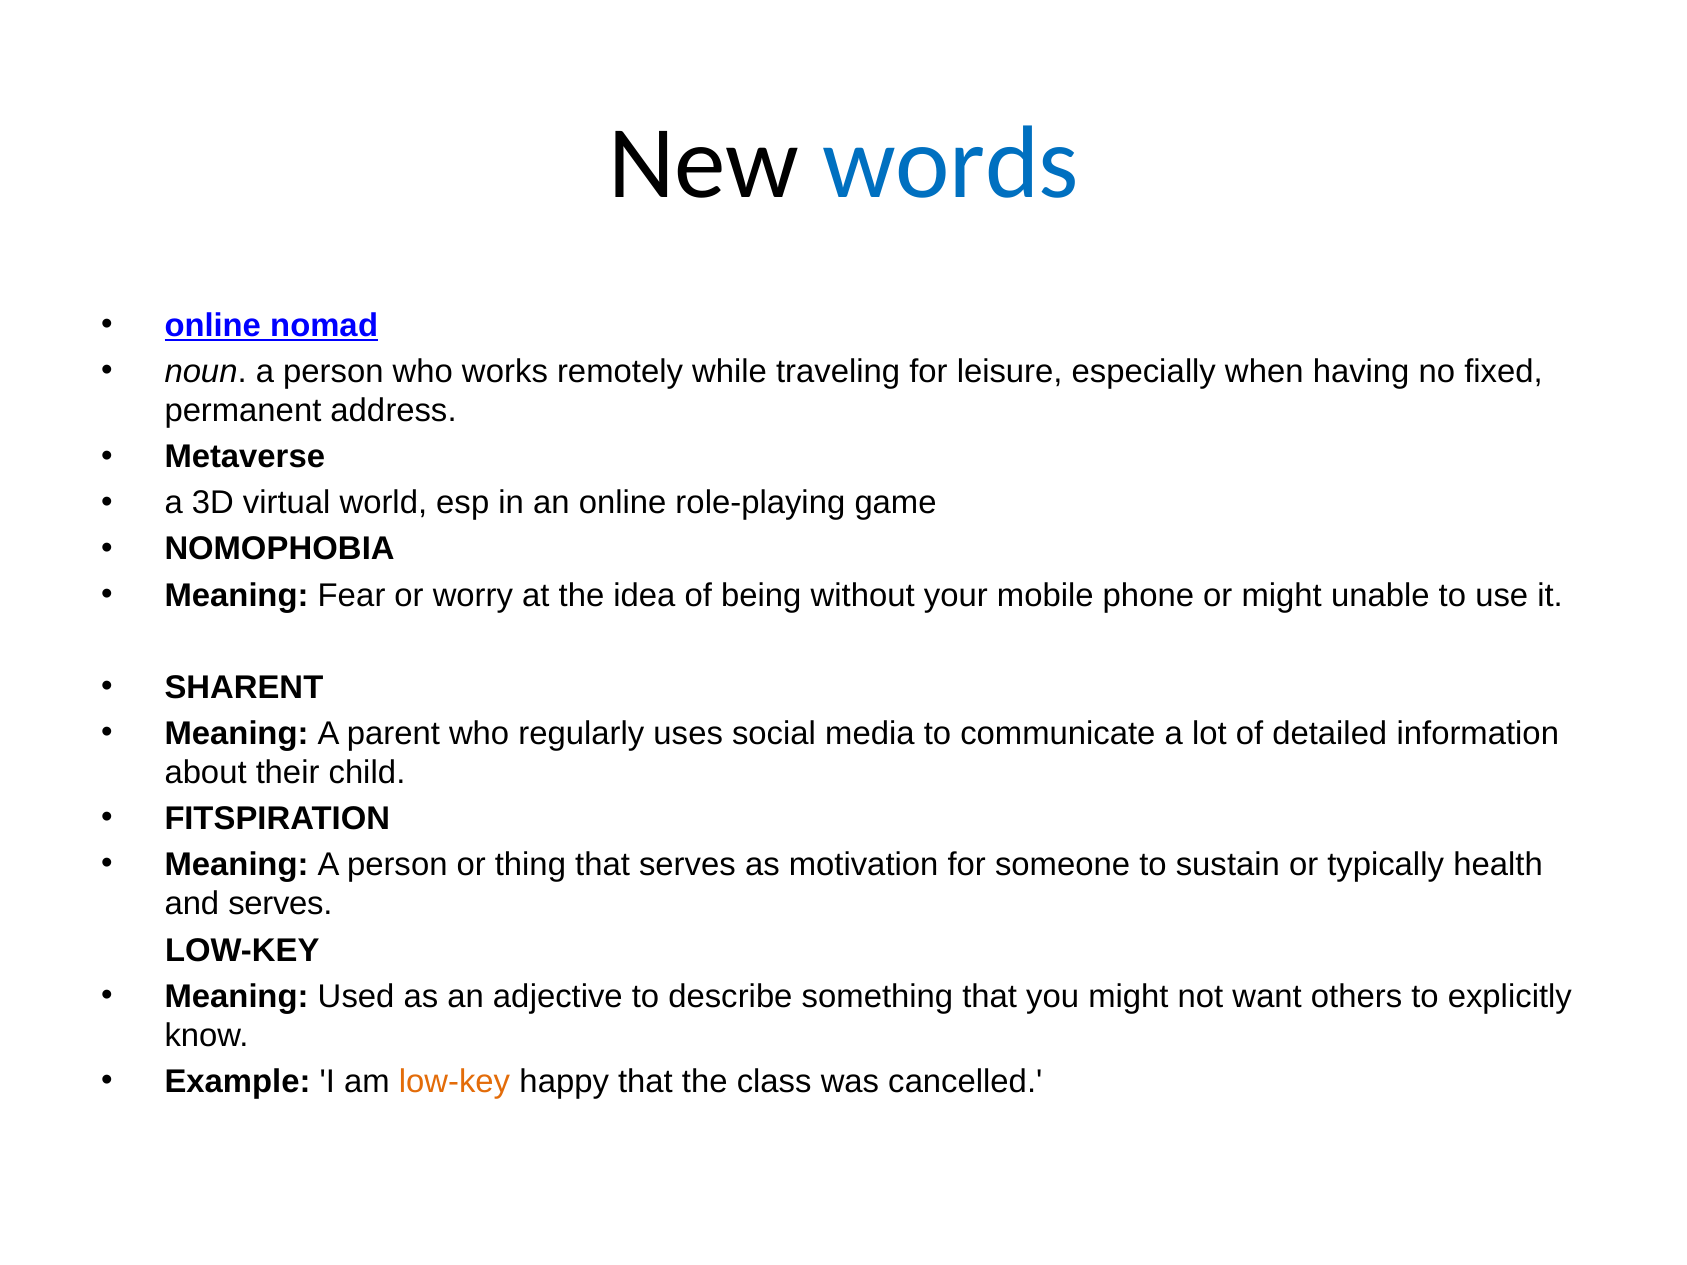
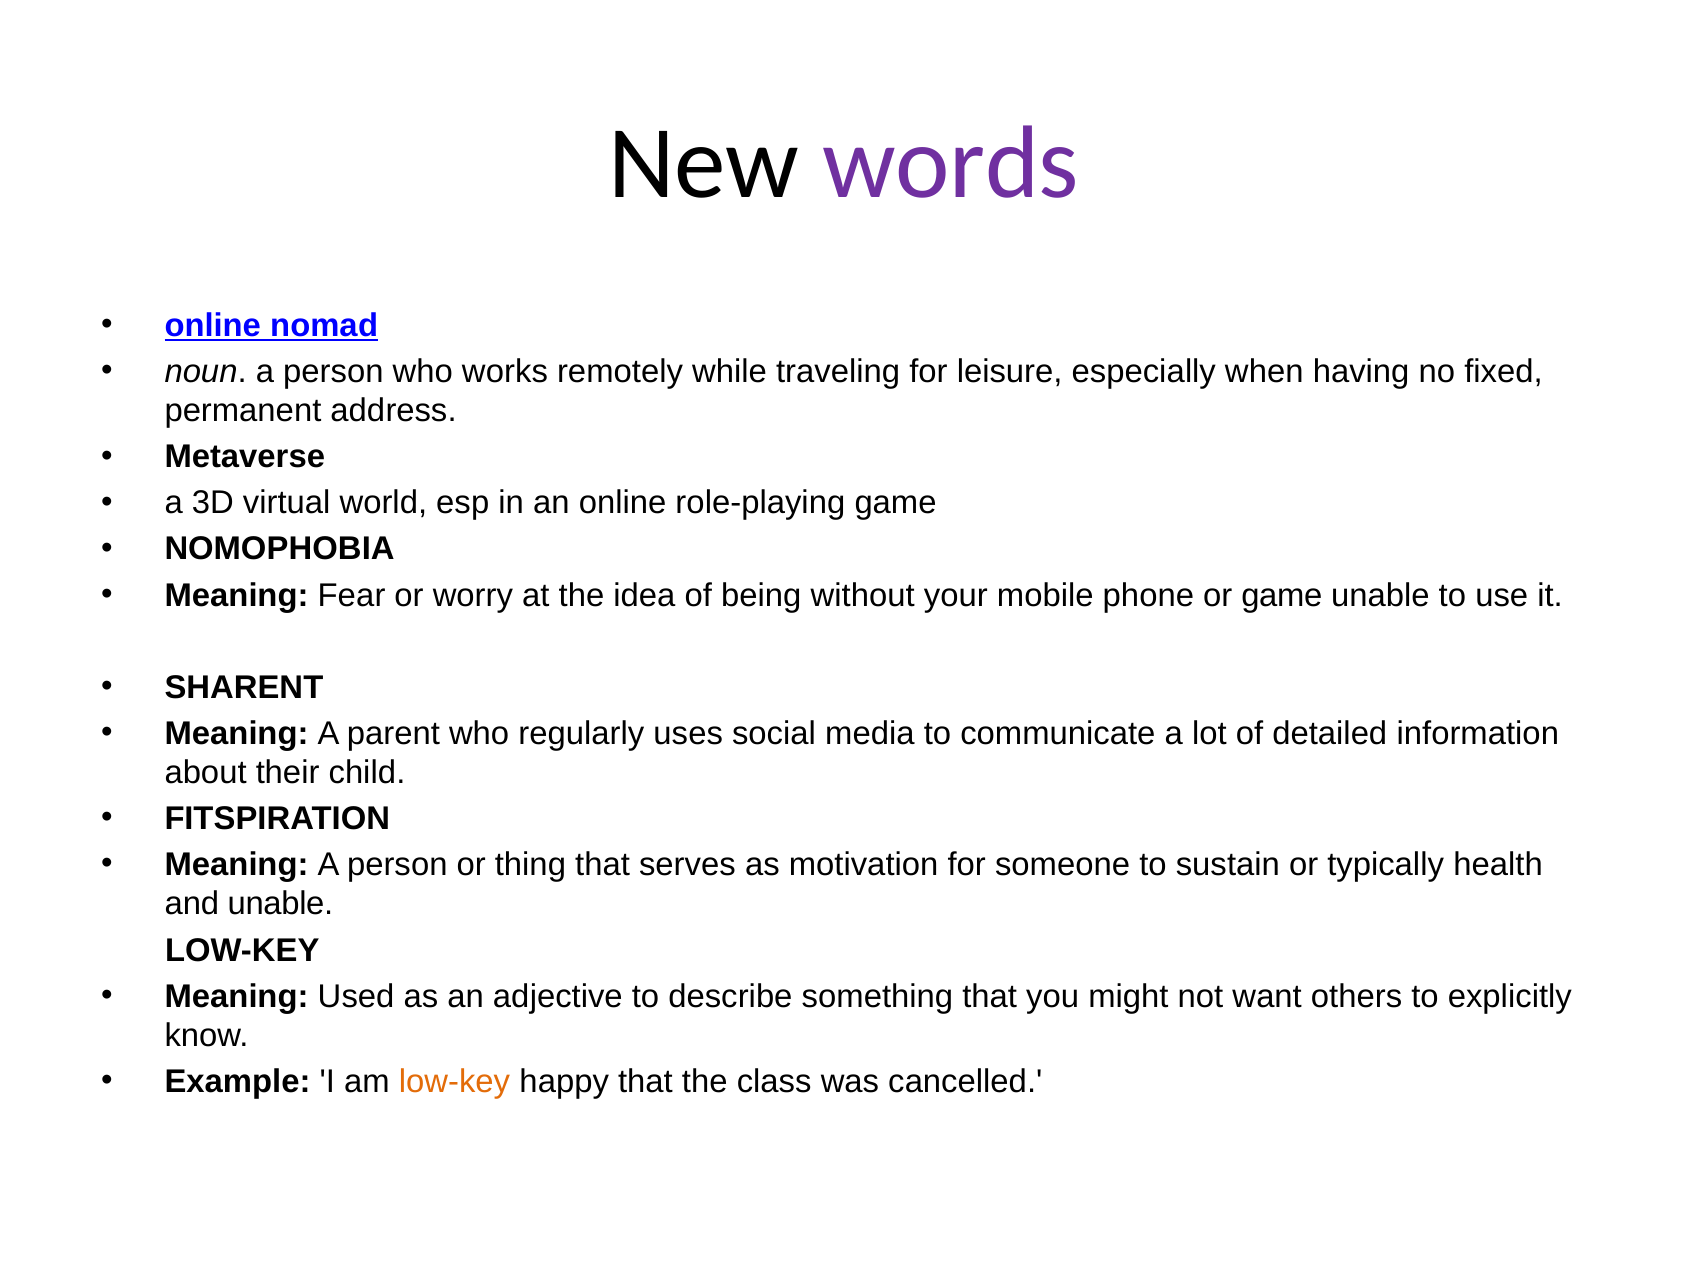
words colour: blue -> purple (951, 163)
or might: might -> game (1282, 595)
and serves: serves -> unable (280, 904)
